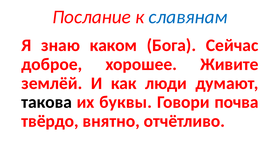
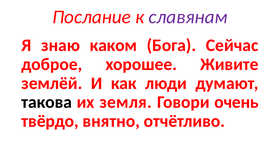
славянам colour: blue -> purple (188, 17)
буквы: буквы -> земля (126, 102)
почва: почва -> очень (236, 102)
